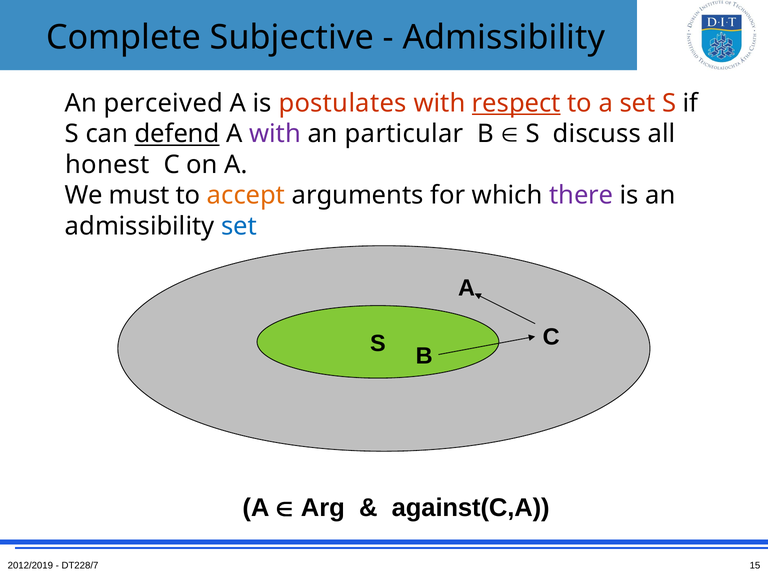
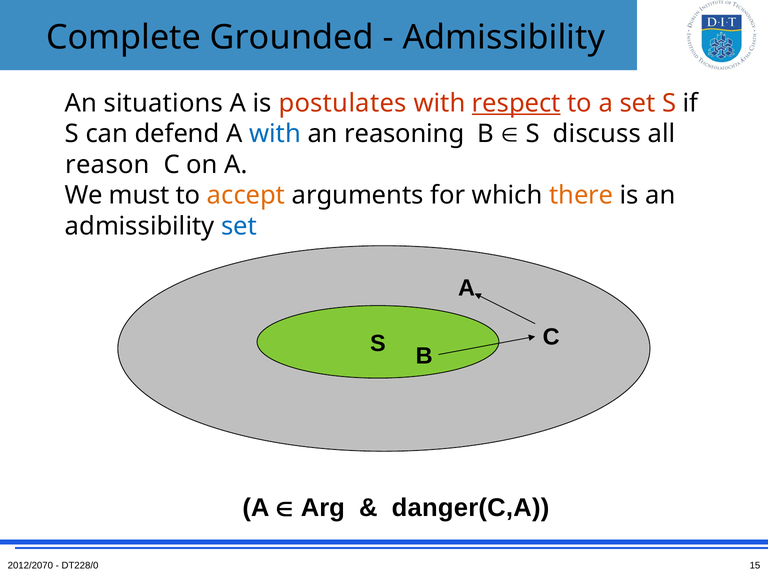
Subjective: Subjective -> Grounded (292, 38)
perceived: perceived -> situations (163, 103)
defend underline: present -> none (177, 134)
with colour: purple -> blue (275, 134)
particular: particular -> reasoning (404, 134)
honest: honest -> reason (107, 165)
there colour: purple -> orange (581, 195)
against(C,A: against(C,A -> danger(C,A (471, 508)
2012/2019: 2012/2019 -> 2012/2070 (30, 566)
DT228/7: DT228/7 -> DT228/0 (80, 566)
